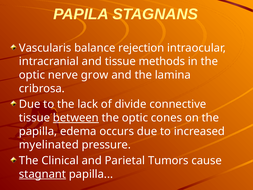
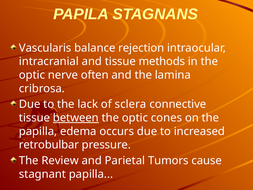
grow: grow -> often (95, 75)
divide: divide -> sclera (131, 104)
myelinated: myelinated -> retrobulbar (49, 145)
Clinical: Clinical -> Review (60, 160)
stagnant underline: present -> none (42, 174)
